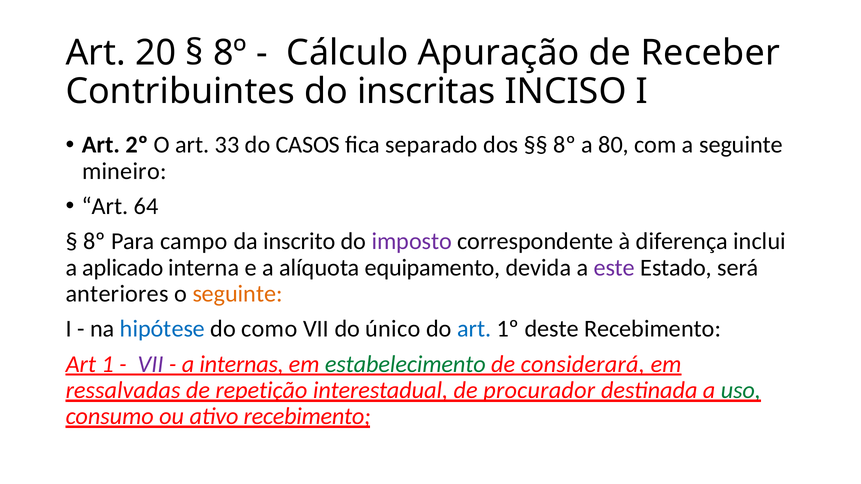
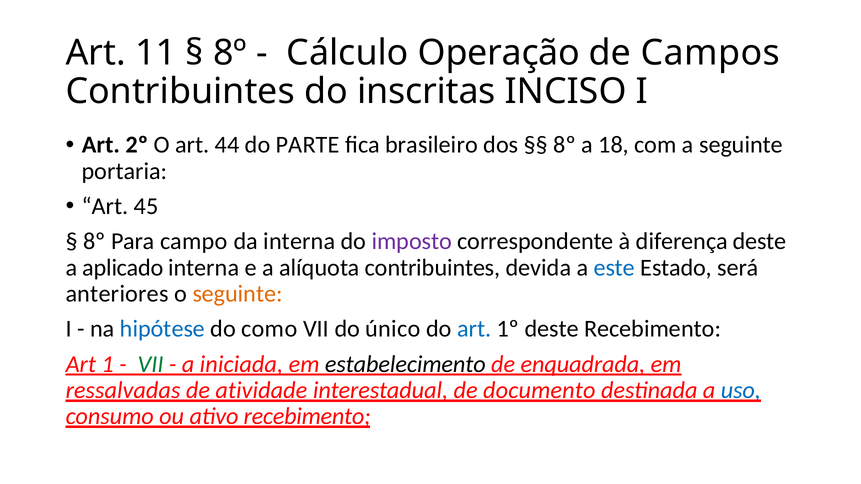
20: 20 -> 11 (156, 53)
Apuração: Apuração -> Operação (499, 53)
Receber: Receber -> Campos (710, 53)
33: 33 -> 44 (227, 145)
CASOS: CASOS -> PARTE (308, 145)
separado: separado -> brasileiro (431, 145)
80: 80 -> 18 (614, 145)
mineiro: mineiro -> portaria (124, 171)
64: 64 -> 45 (146, 206)
da inscrito: inscrito -> interna (299, 242)
diferença inclui: inclui -> deste (760, 242)
alíquota equipamento: equipamento -> contribuintes (433, 268)
este colour: purple -> blue (614, 268)
VII colour: purple -> green (151, 364)
internas: internas -> iniciada (241, 364)
estabelecimento colour: green -> black (405, 364)
considerará: considerará -> enquadrada (583, 364)
repetição: repetição -> atividade (261, 390)
procurador: procurador -> documento (539, 390)
uso colour: green -> blue (741, 390)
